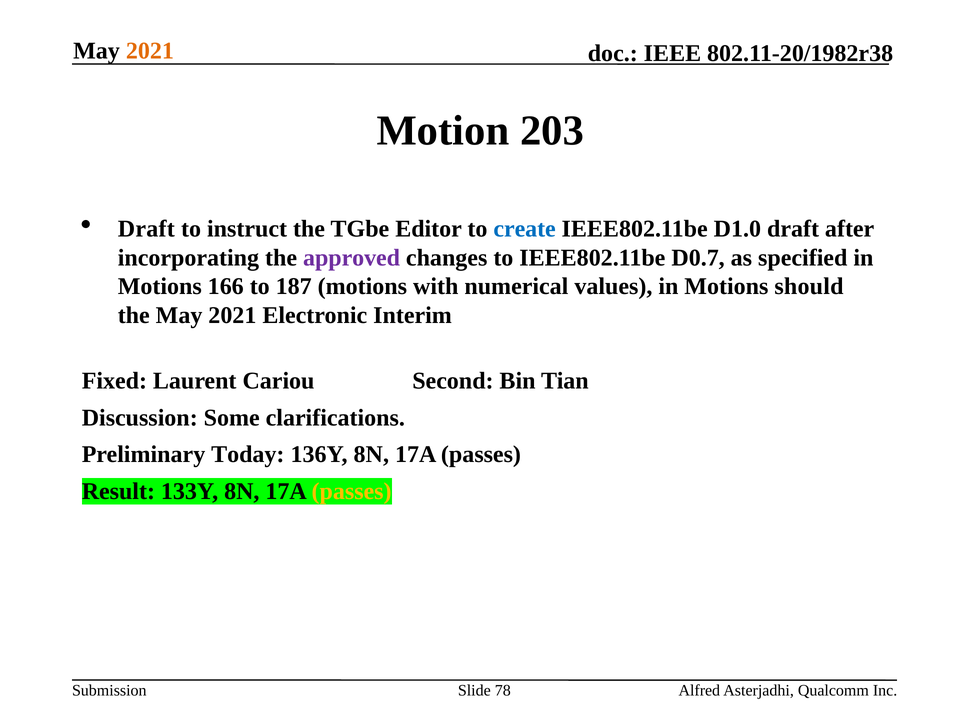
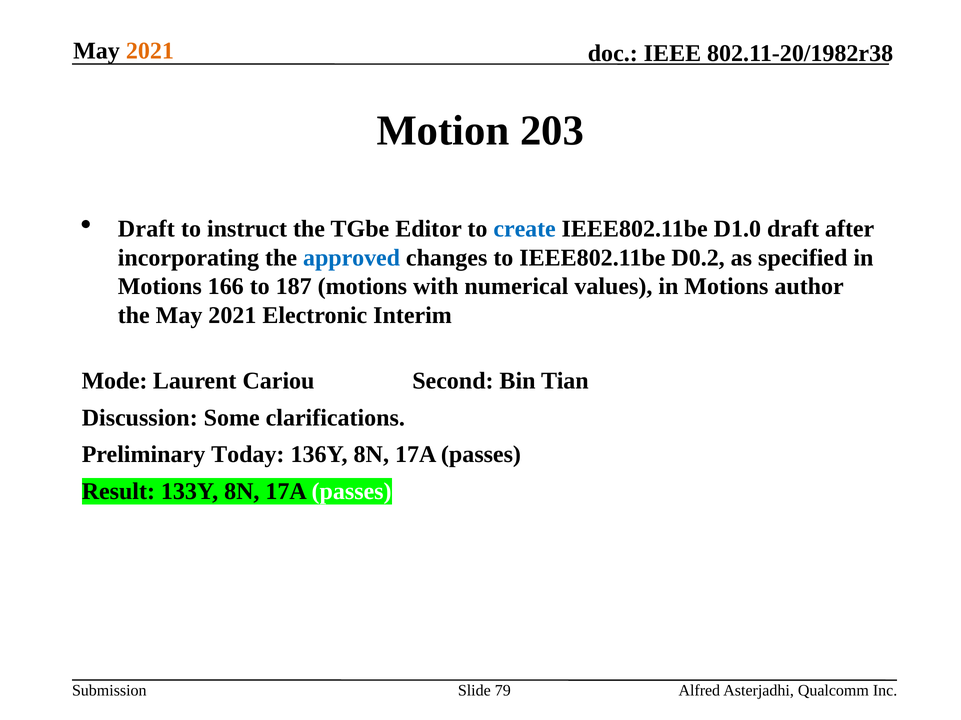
approved colour: purple -> blue (352, 258)
D0.7: D0.7 -> D0.2 (698, 258)
should: should -> author (809, 287)
Fixed: Fixed -> Mode (115, 381)
passes colour: yellow -> white (352, 492)
78: 78 -> 79 (503, 691)
